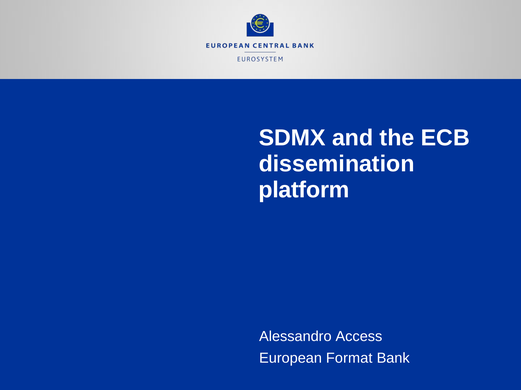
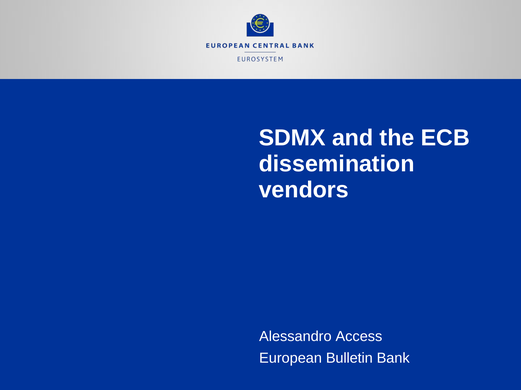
platform: platform -> vendors (304, 190)
Format: Format -> Bulletin (349, 359)
